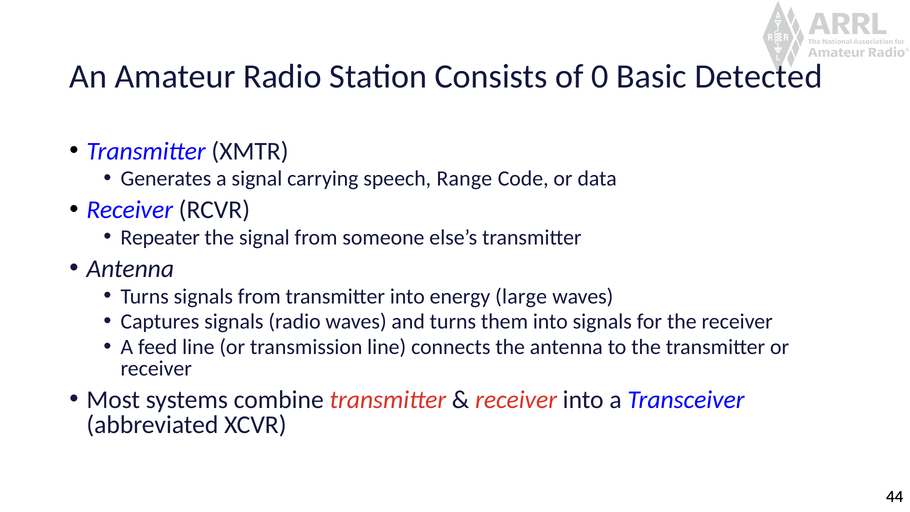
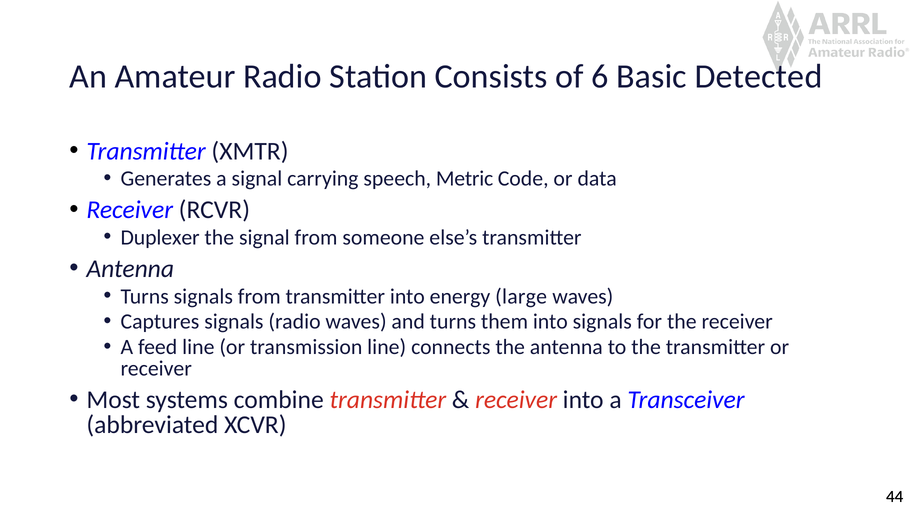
0: 0 -> 6 (600, 76)
Range: Range -> Metric (465, 179)
Repeater: Repeater -> Duplexer (160, 237)
